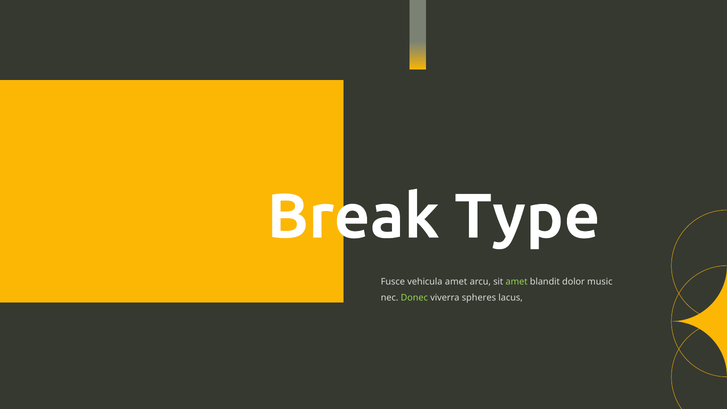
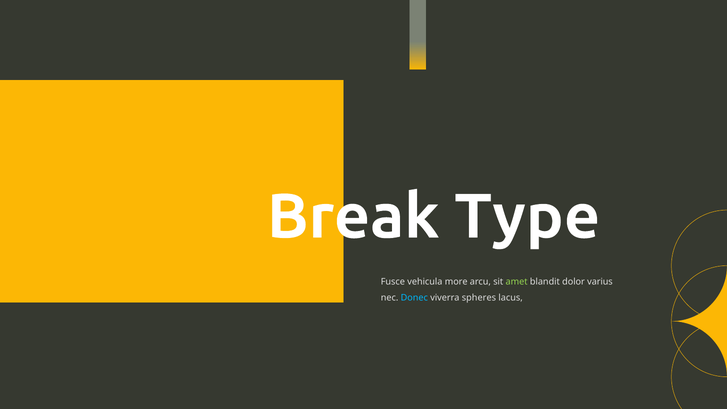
vehicula amet: amet -> more (456, 282)
music: music -> varius (600, 282)
Donec colour: light green -> light blue (414, 298)
